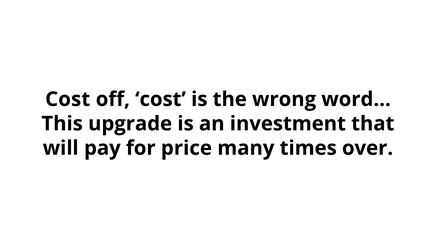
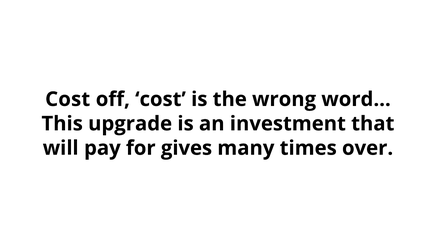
price: price -> gives (186, 148)
